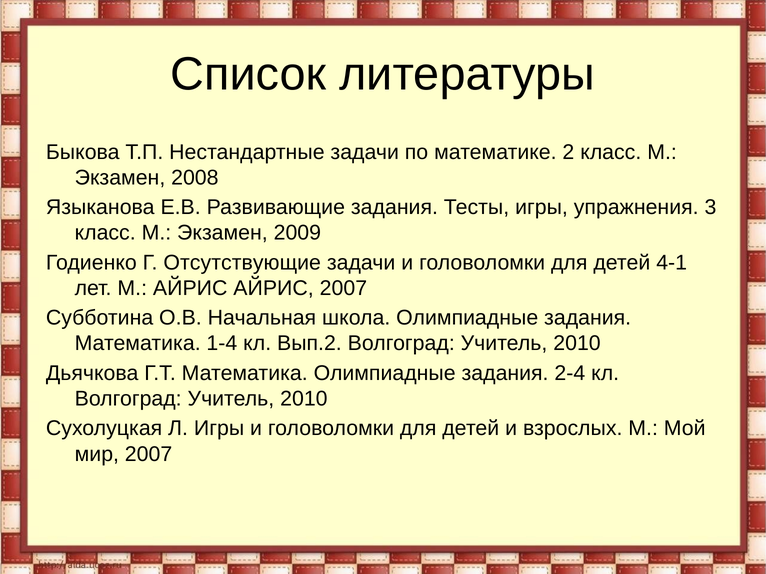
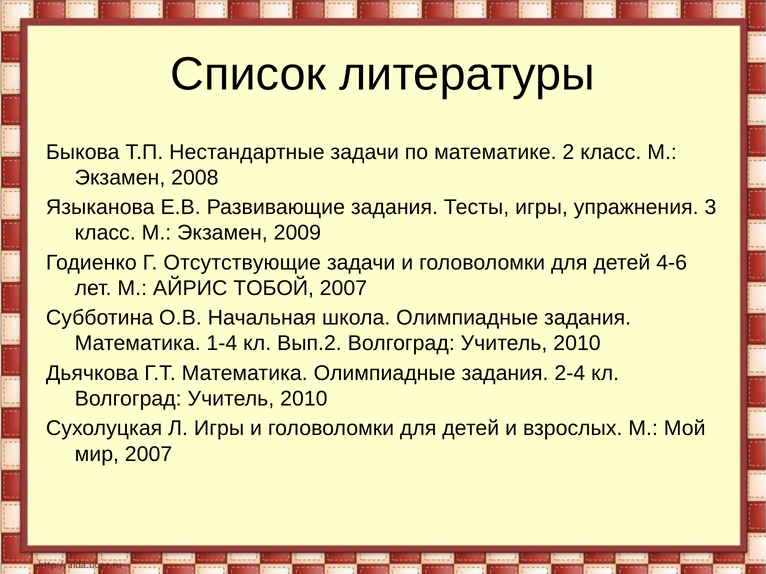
4-1: 4-1 -> 4-6 (672, 263)
АЙРИС АЙРИС: АЙРИС -> ТОБОЙ (274, 288)
